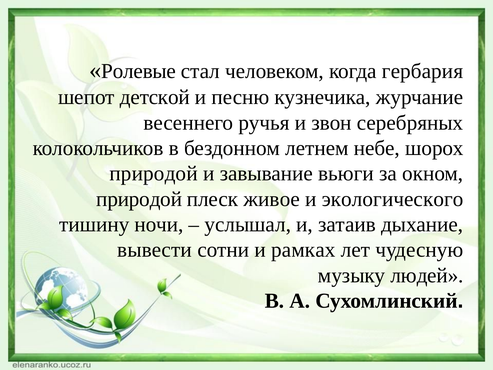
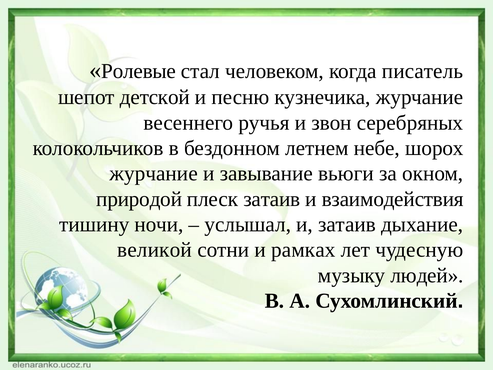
гербария: гербария -> писатель (423, 71)
природой: природой -> журчание (154, 173)
плеск живое: живое -> затаив (272, 199)
экологического: экологического -> взаимодействия (393, 199)
вывести: вывести -> великой (155, 250)
